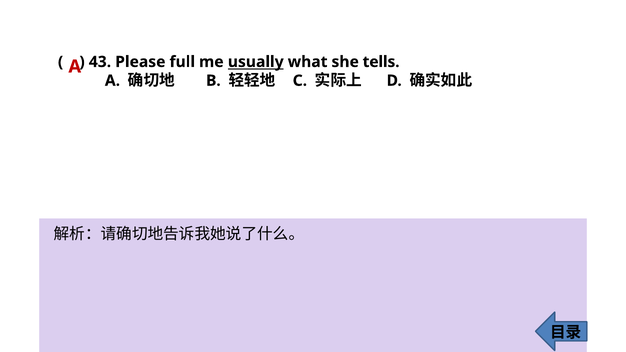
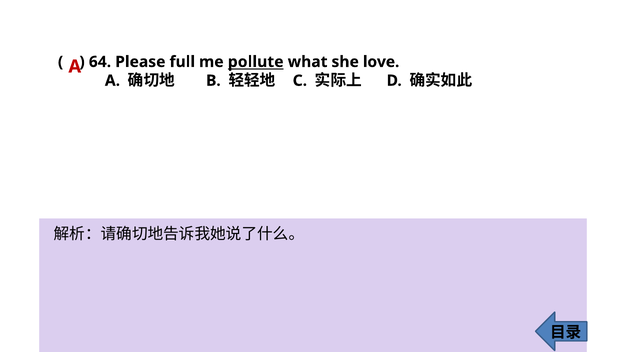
43: 43 -> 64 (100, 62)
usually: usually -> pollute (256, 62)
tells: tells -> love (381, 62)
